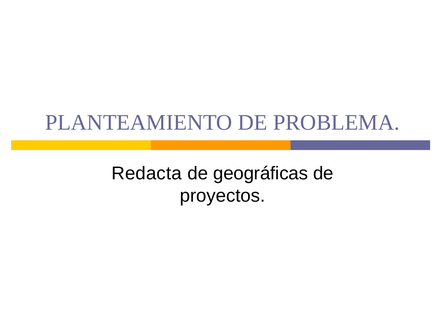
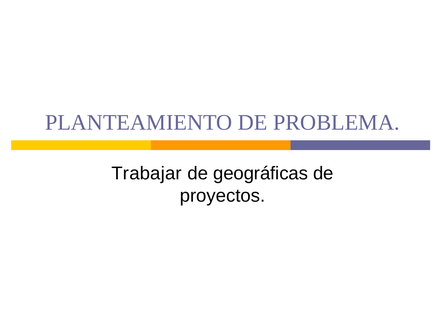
Redacta: Redacta -> Trabajar (147, 174)
